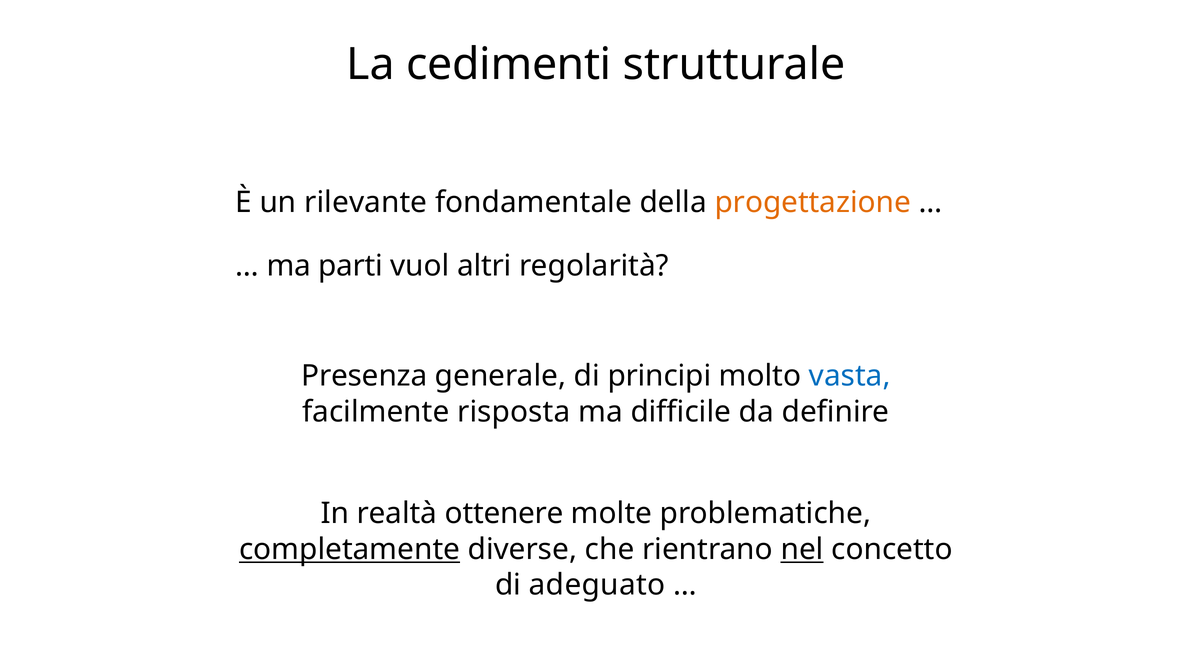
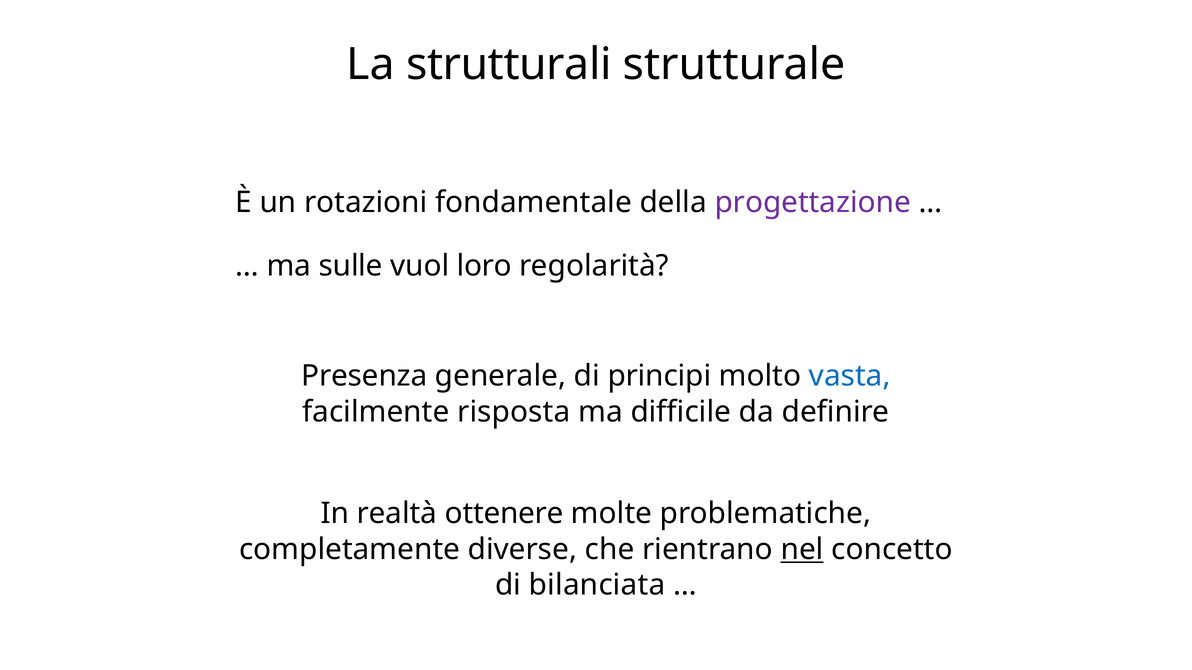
cedimenti: cedimenti -> strutturali (509, 64)
rilevante: rilevante -> rotazioni (366, 203)
progettazione colour: orange -> purple (813, 203)
parti: parti -> sulle (351, 266)
altri: altri -> loro (484, 266)
completamente underline: present -> none (350, 550)
adeguato: adeguato -> bilanciata (597, 586)
